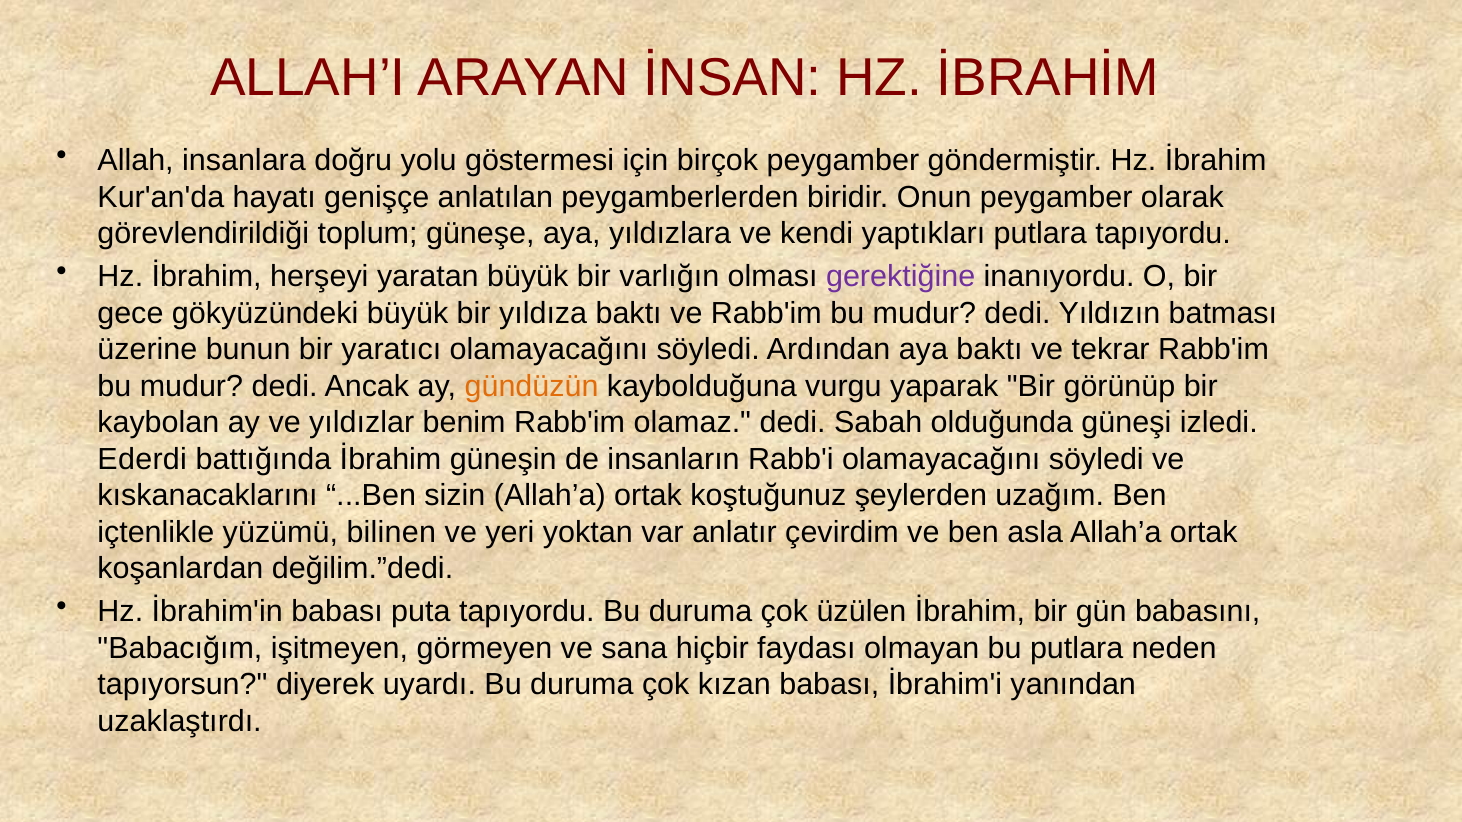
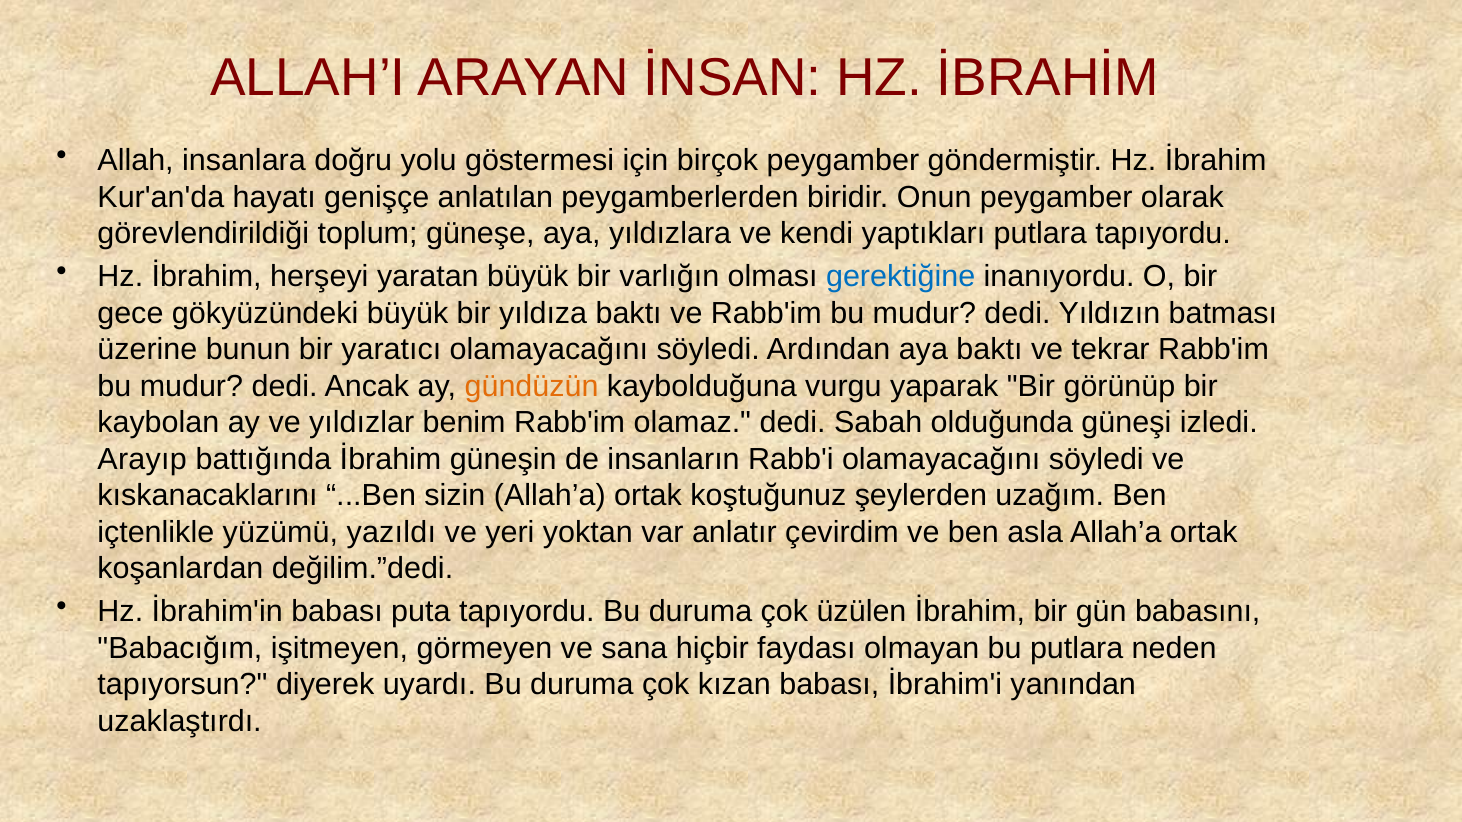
gerektiğine colour: purple -> blue (901, 277)
Ederdi: Ederdi -> Arayıp (142, 459)
bilinen: bilinen -> yazıldı (391, 532)
